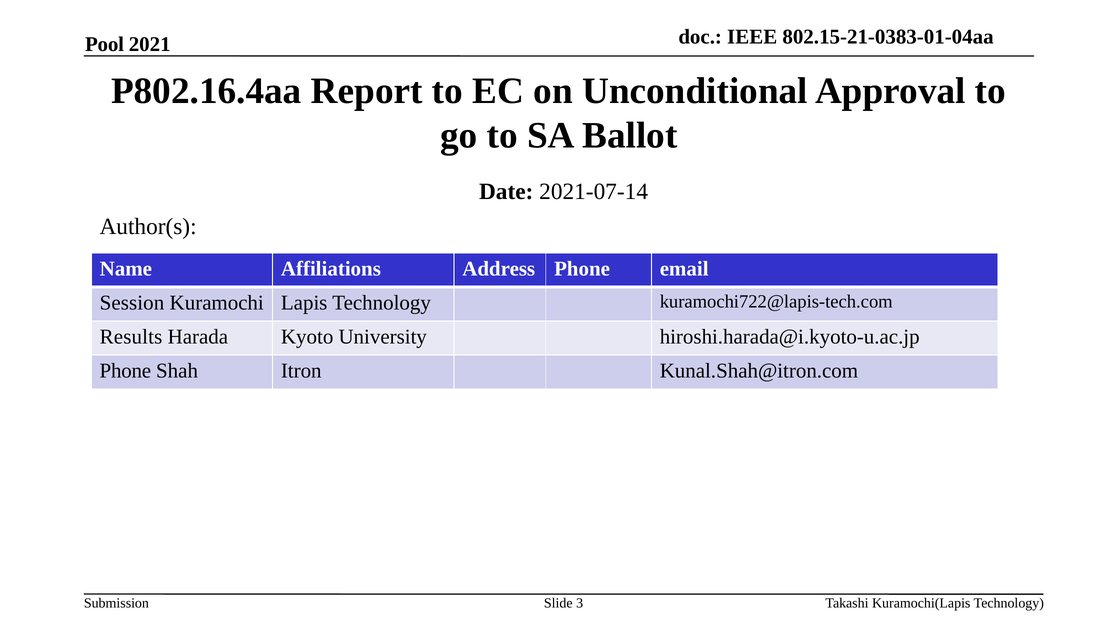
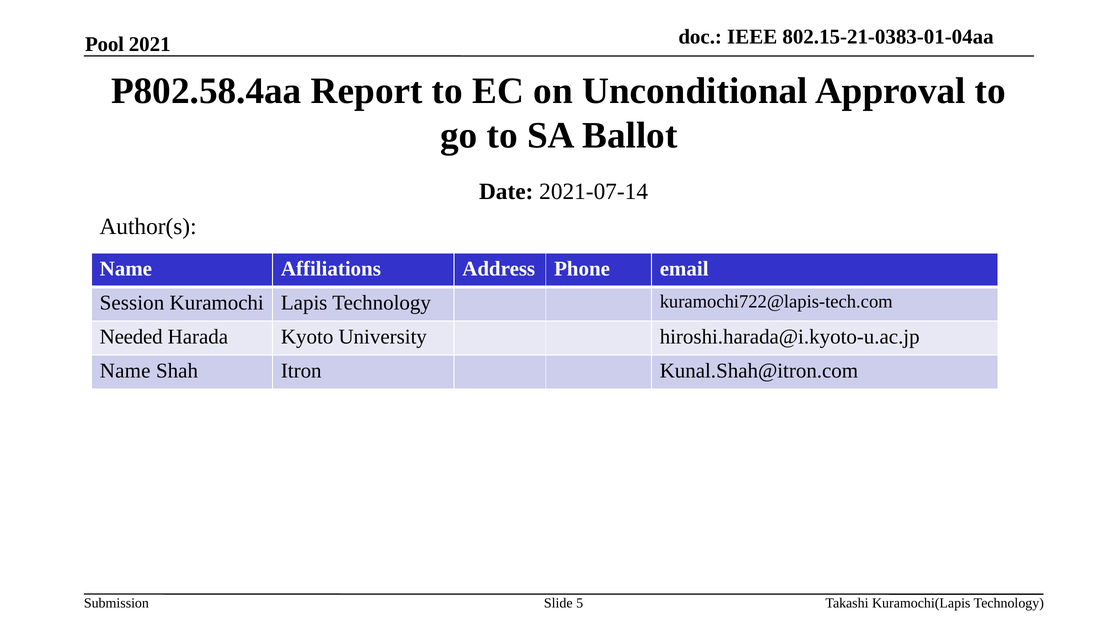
P802.16.4aa: P802.16.4aa -> P802.58.4aa (206, 91)
Results: Results -> Needed (131, 337)
Phone: Phone -> Name (125, 371)
3: 3 -> 5 (580, 603)
